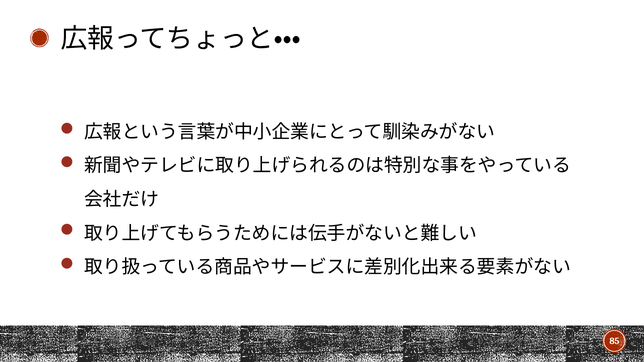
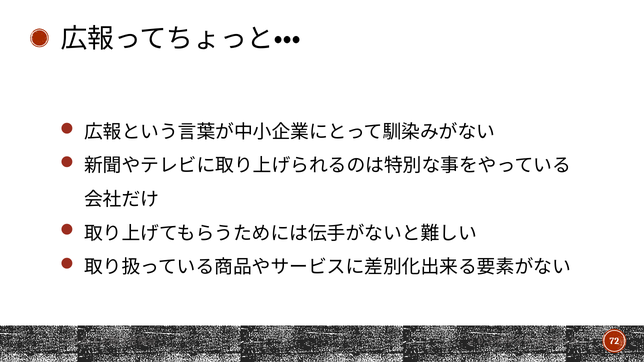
85: 85 -> 72 (614, 342)
